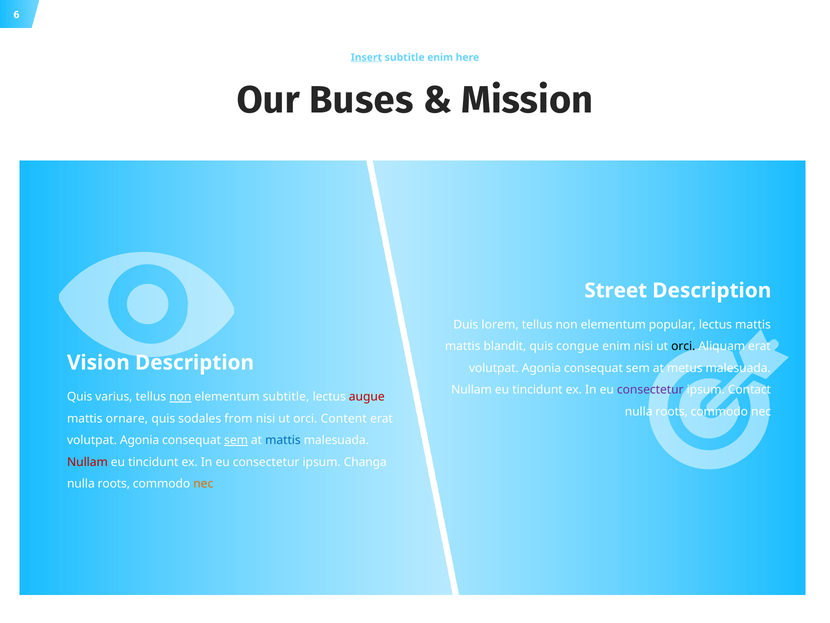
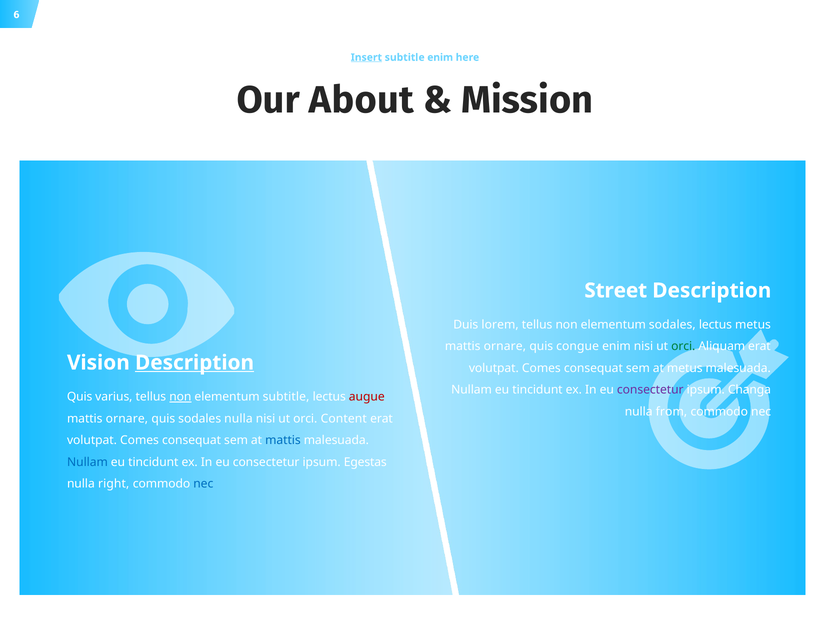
Buses: Buses -> About (361, 100)
elementum popular: popular -> sodales (672, 324)
lectus mattis: mattis -> metus (753, 324)
blandit: blandit -> ornare (505, 346)
orci colour: black -> green (683, 346)
Description underline: none -> present (195, 362)
Agonia: Agonia -> Comes (541, 368)
Contact: Contact -> Changa (749, 390)
roots: roots -> from (671, 411)
sodales from: from -> nulla (238, 418)
Agonia: Agonia -> Comes (140, 440)
sem underline: present -> none (236, 440)
Nullam colour: red -> blue (87, 462)
Changa: Changa -> Egestas (365, 462)
roots: roots -> right (114, 483)
nec colour: orange -> blue (203, 483)
